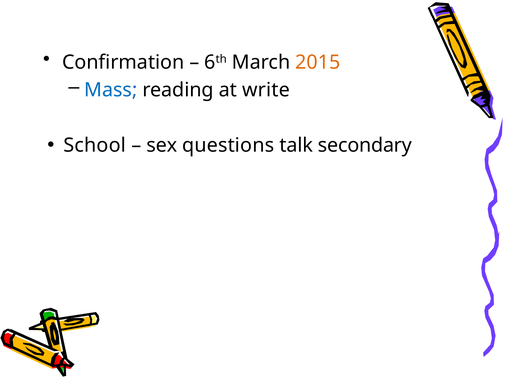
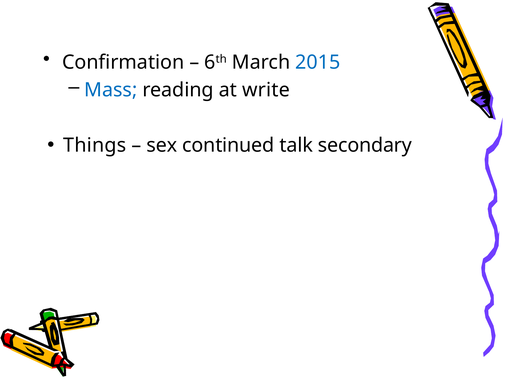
2015 colour: orange -> blue (318, 62)
School: School -> Things (95, 145)
questions: questions -> continued (228, 145)
